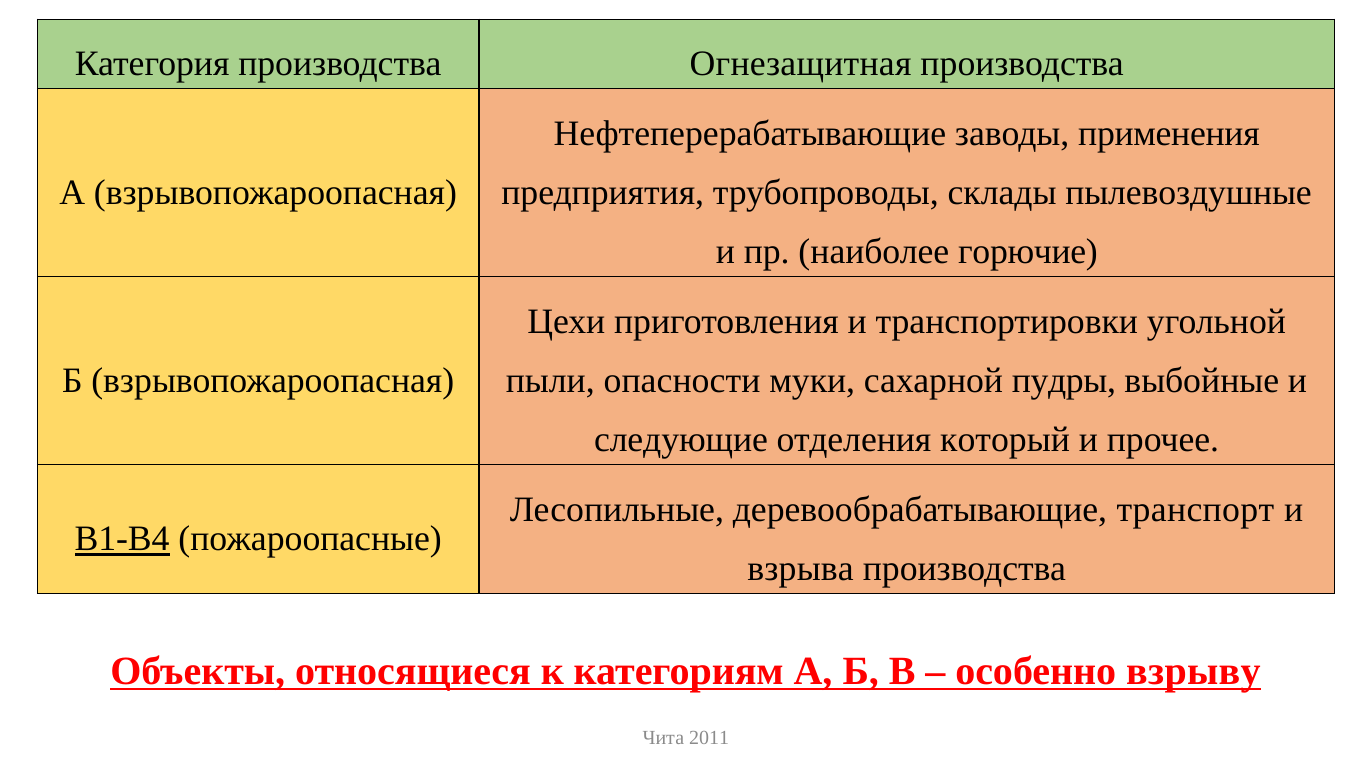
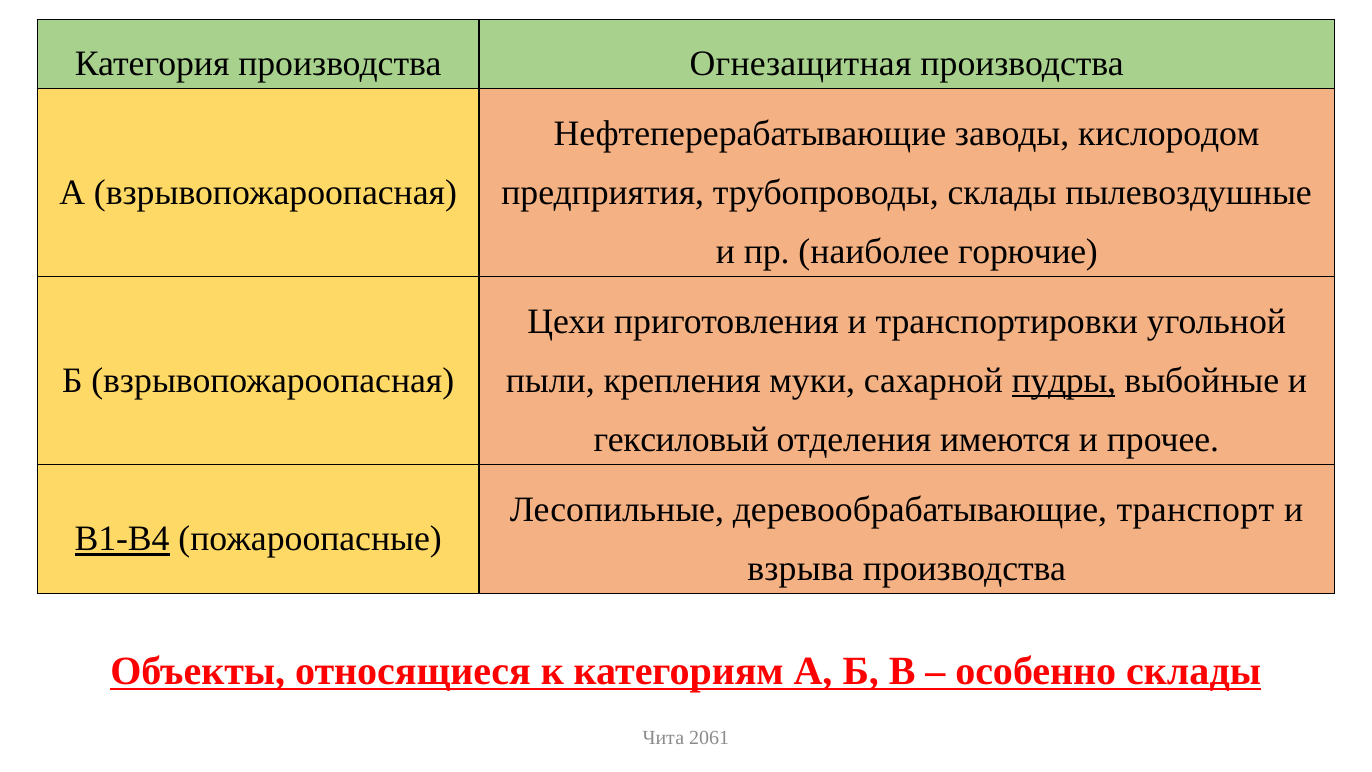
применения: применения -> кислородом (1169, 134)
опасности: опасности -> крепления (682, 381)
пудры underline: none -> present (1064, 381)
следующие: следующие -> гексиловый (681, 440)
который: который -> имеются (1005, 440)
особенно взрыву: взрыву -> склады (1194, 671)
2011: 2011 -> 2061 (709, 737)
